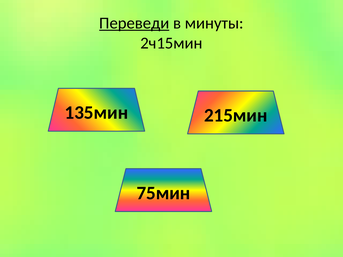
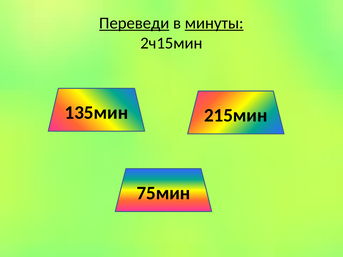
минуты underline: none -> present (214, 23)
